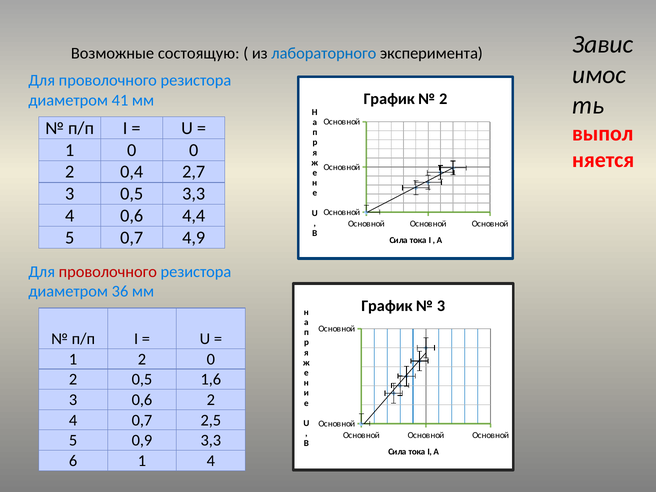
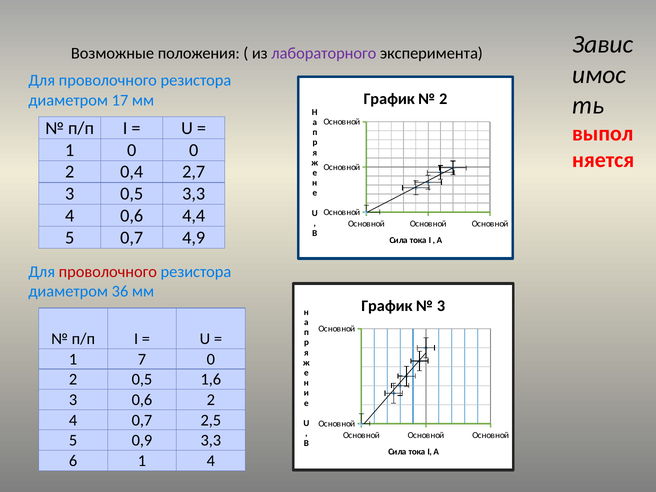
состоящую: состоящую -> положения (199, 54)
лабораторного colour: blue -> purple (324, 54)
41: 41 -> 17 (120, 100)
1 2: 2 -> 7 (142, 359)
